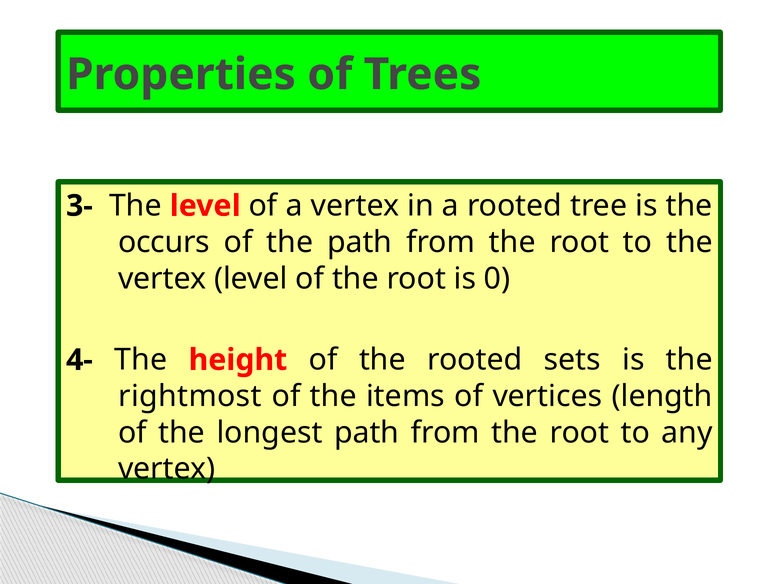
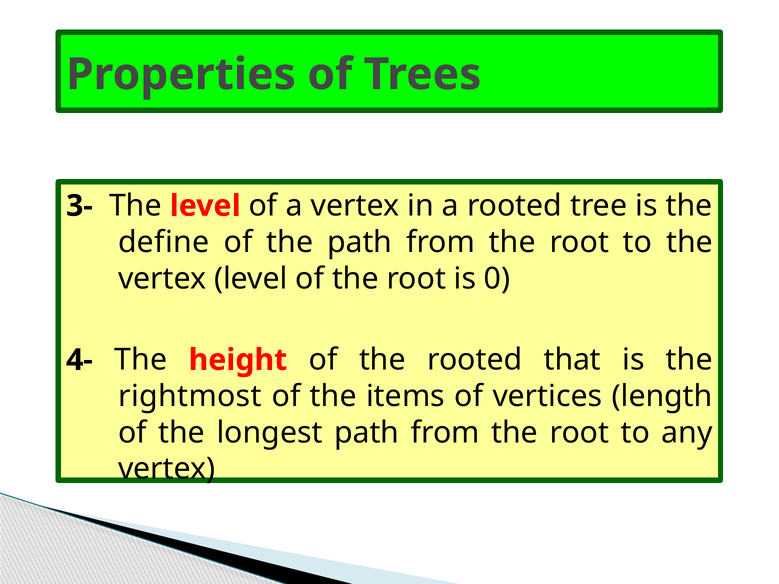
occurs: occurs -> define (164, 242)
sets: sets -> that (572, 360)
